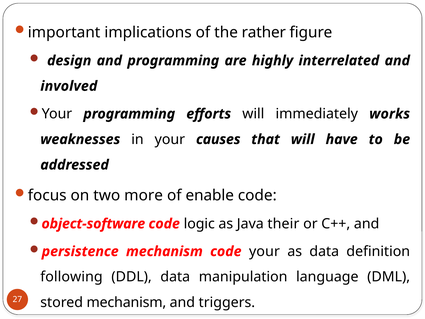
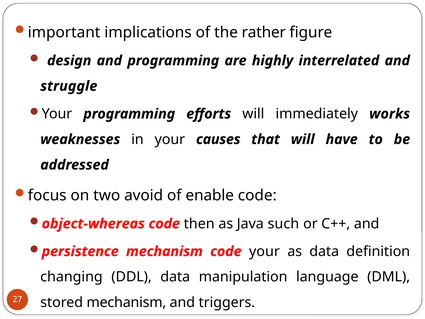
involved: involved -> struggle (69, 86)
more: more -> avoid (144, 195)
object-software: object-software -> object-whereas (93, 224)
logic: logic -> then (199, 224)
their: their -> such (283, 224)
following: following -> changing (72, 277)
